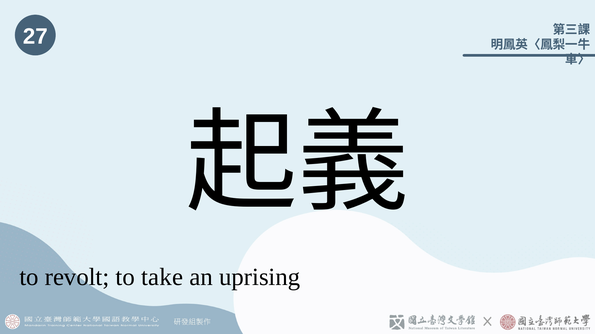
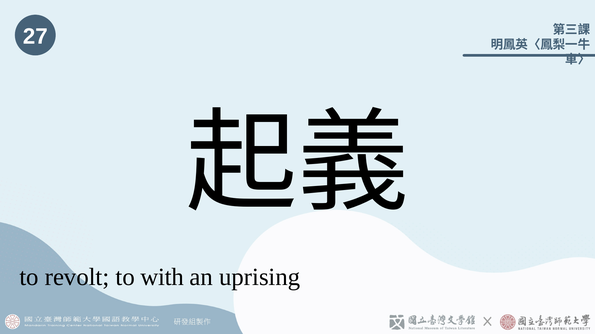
take: take -> with (162, 278)
